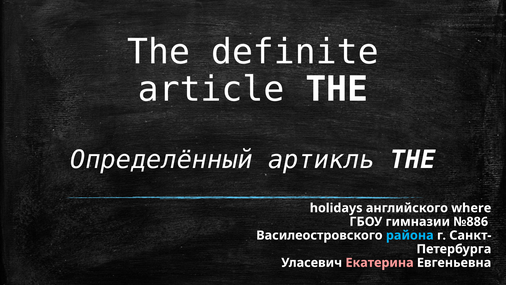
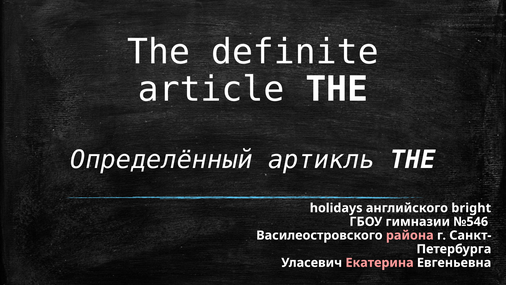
where: where -> bright (471, 208)
№886: №886 -> №546 (471, 221)
района colour: light blue -> pink (410, 235)
